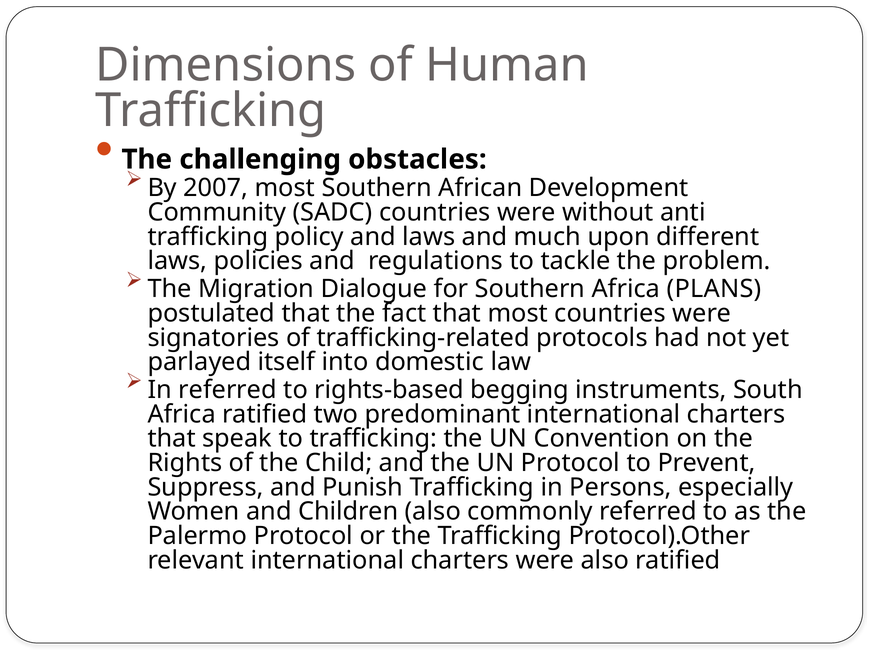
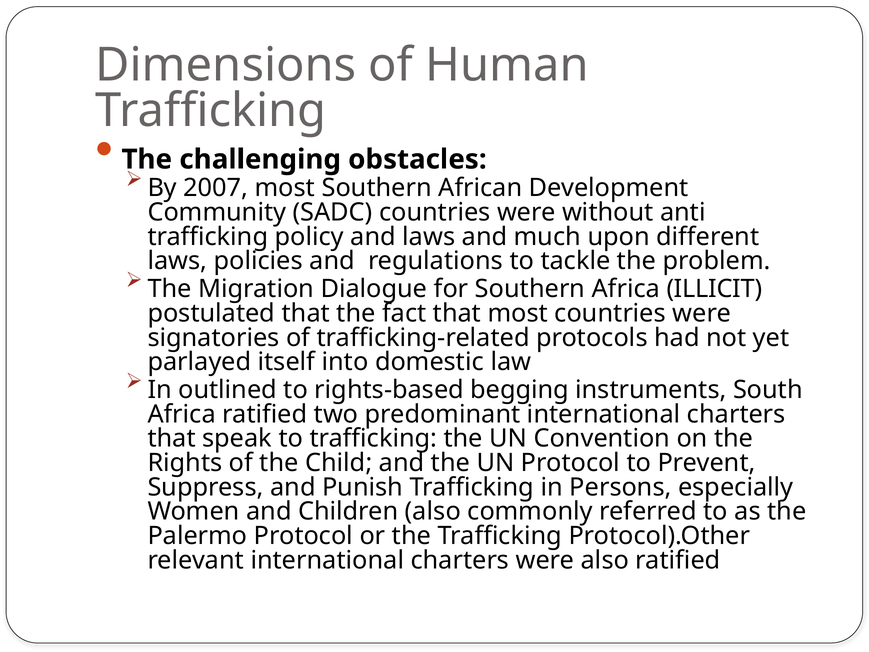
PLANS: PLANS -> ILLICIT (714, 289)
In referred: referred -> outlined (228, 390)
